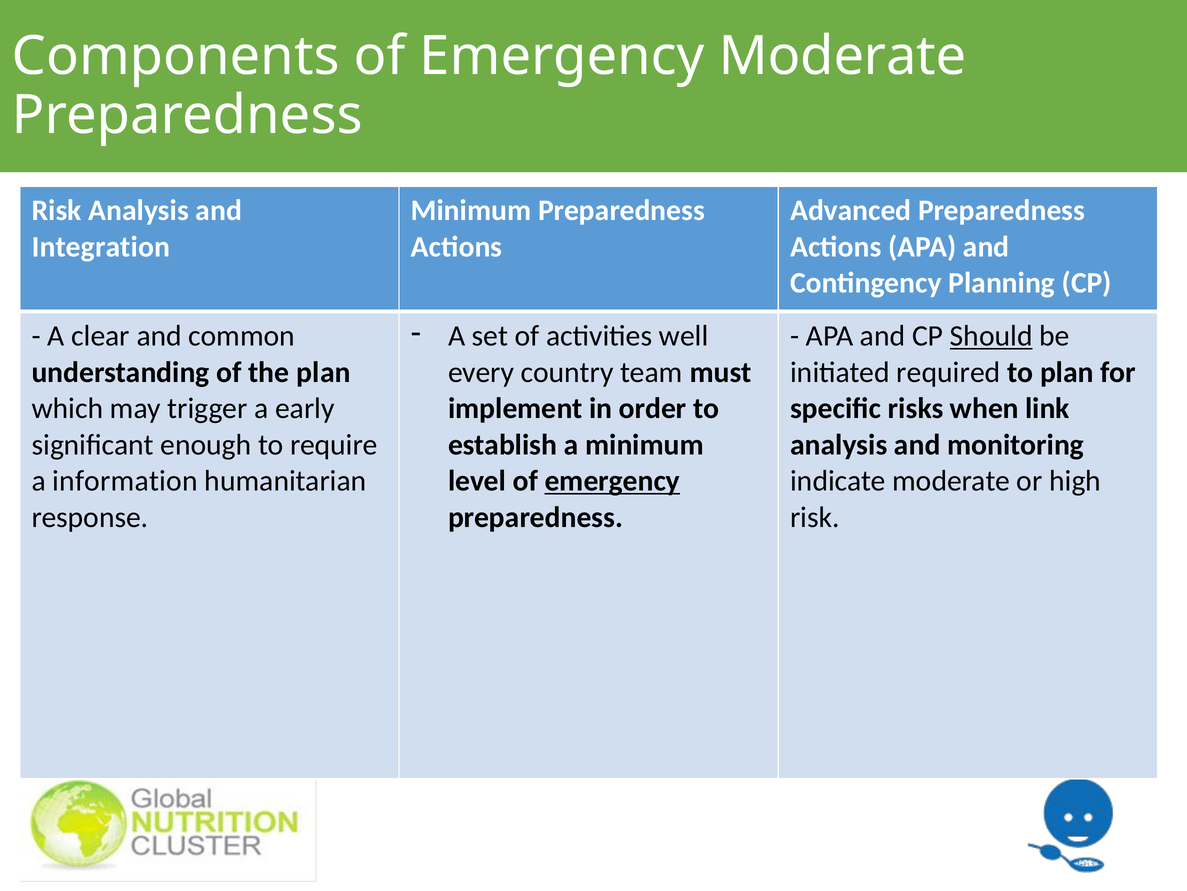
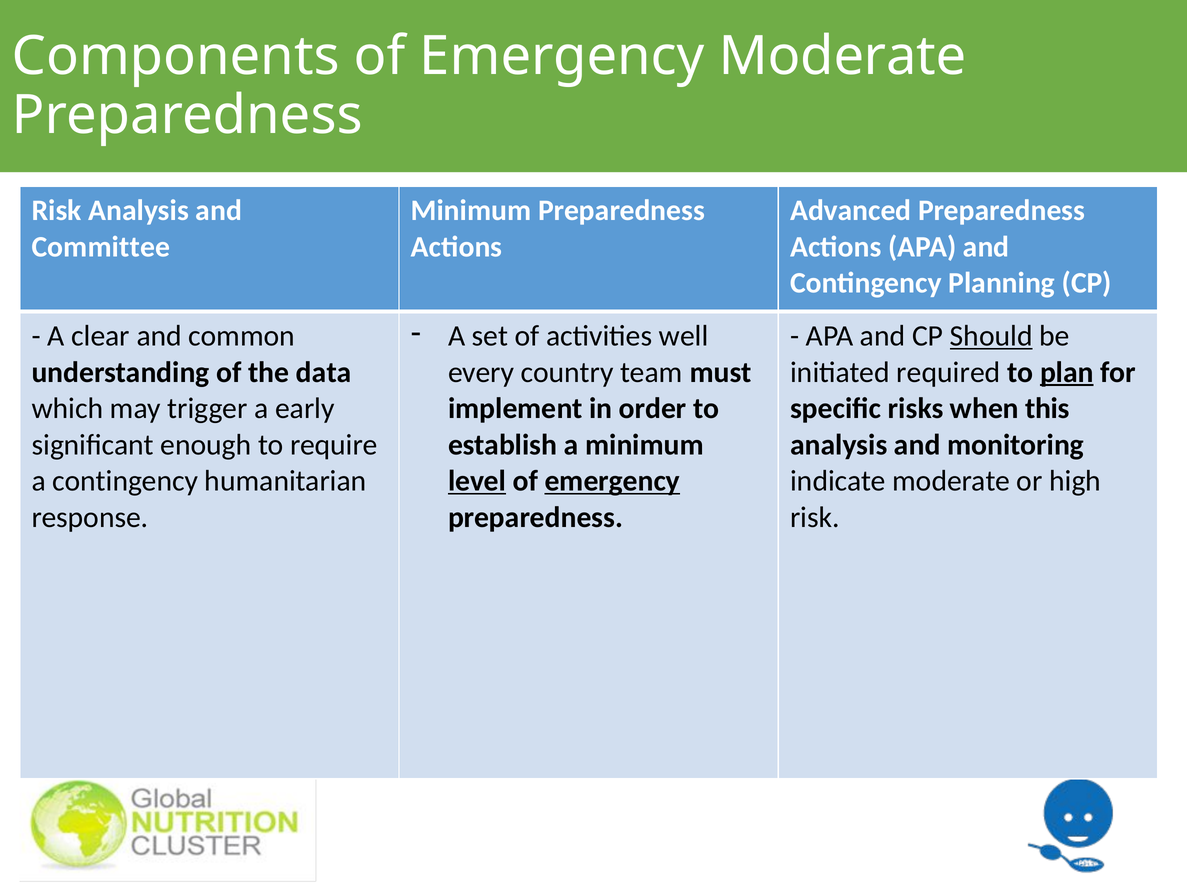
Integration: Integration -> Committee (101, 247)
the plan: plan -> data (324, 372)
plan underline: none -> present (1067, 372)
link: link -> this (1048, 408)
a information: information -> contingency (125, 481)
level underline: none -> present (477, 481)
